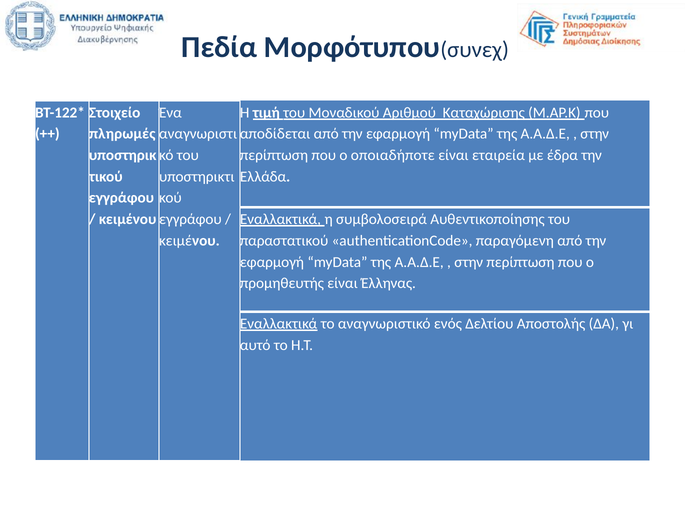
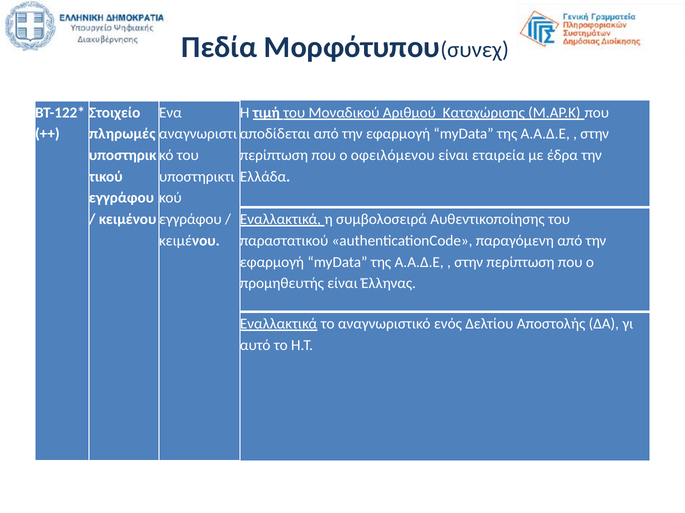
οποιαδήποτε: οποιαδήποτε -> οφειλόμενου (393, 155)
